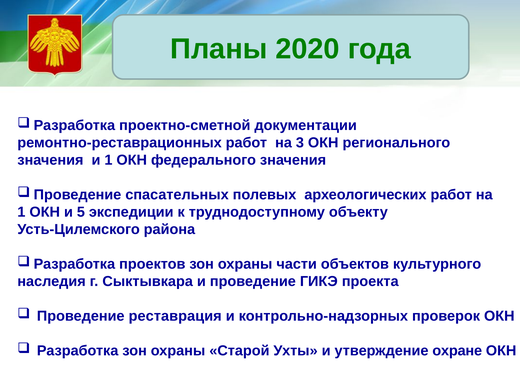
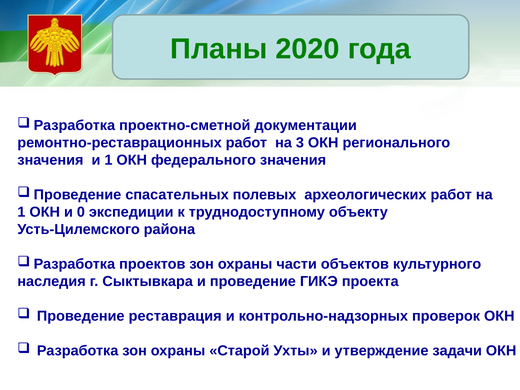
5: 5 -> 0 (81, 212)
охране: охране -> задачи (457, 351)
